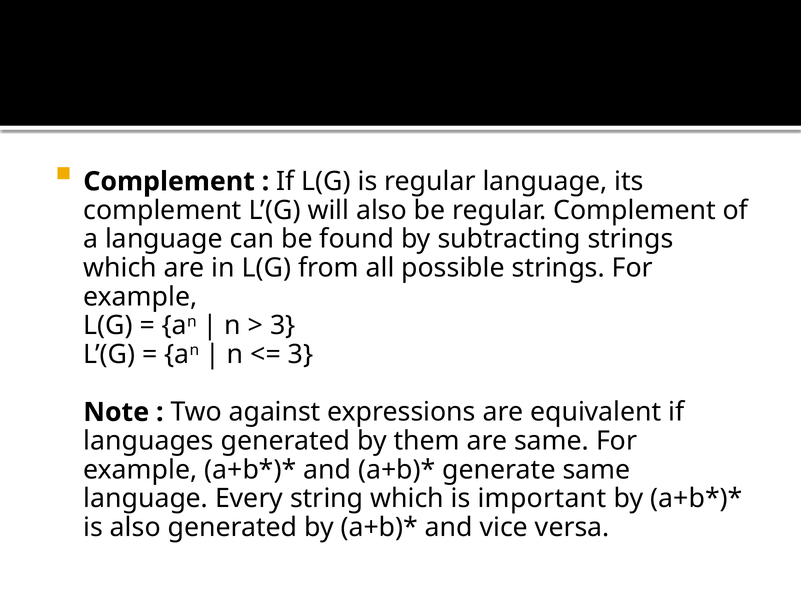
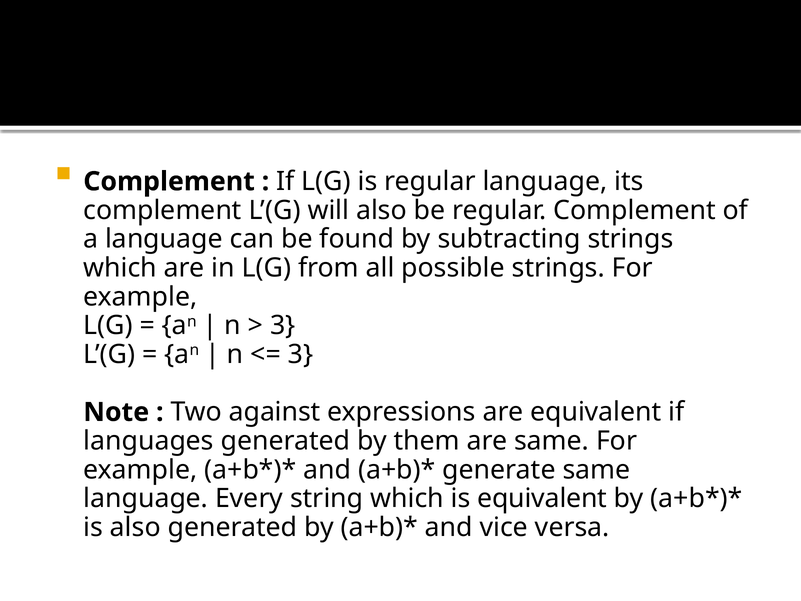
is important: important -> equivalent (542, 498)
